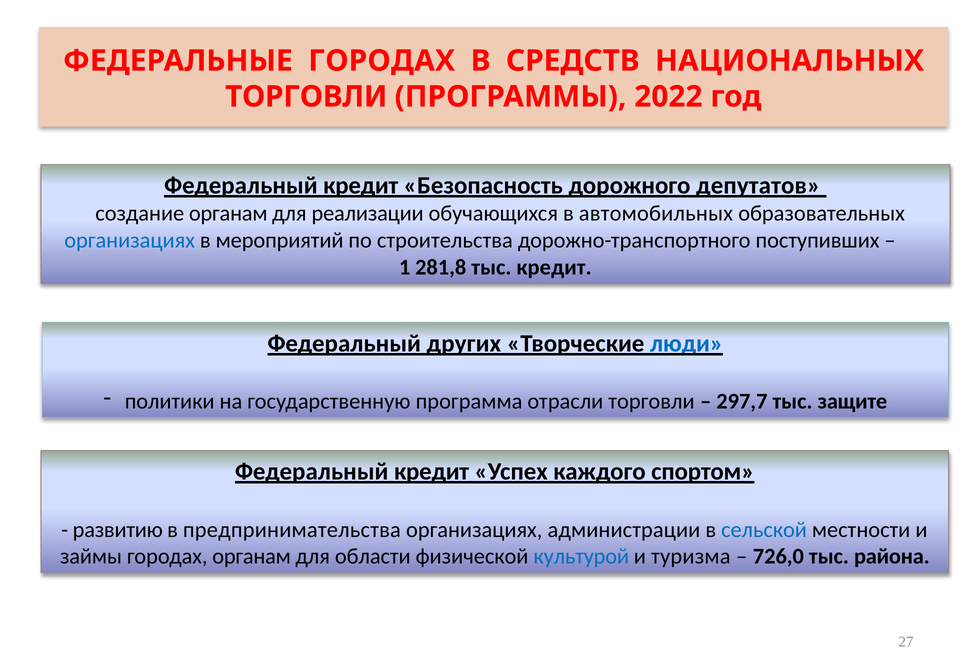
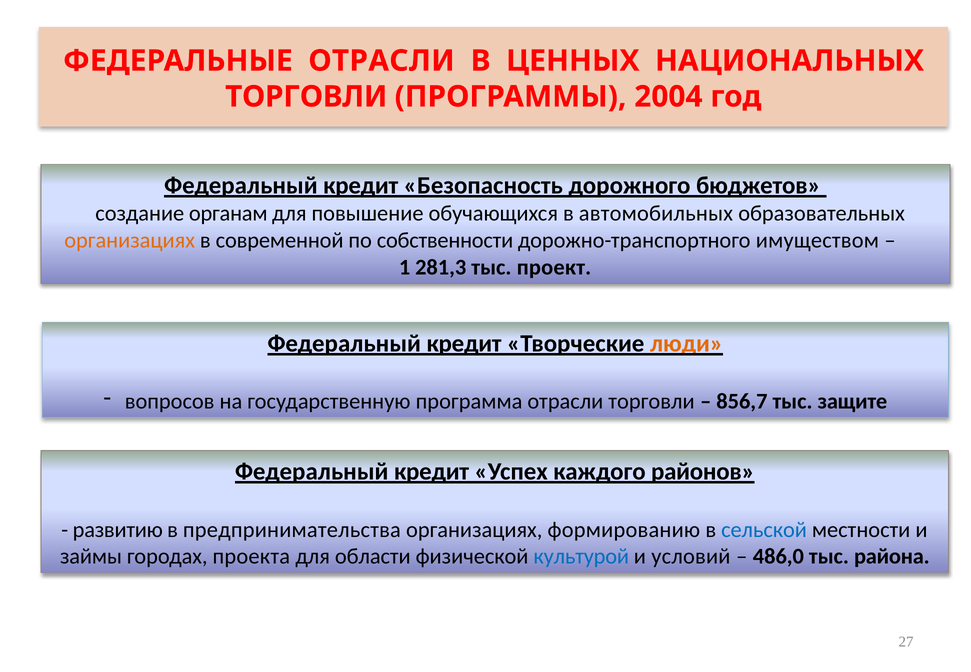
ФЕДЕРАЛЬНЫЕ ГОРОДАХ: ГОРОДАХ -> ОТРАСЛИ (382, 61)
СРЕДСТВ: СРЕДСТВ -> ЦЕННЫХ (573, 61)
2022: 2022 -> 2004 (668, 97)
депутатов: депутатов -> бюджетов (758, 185)
реализации: реализации -> повышение (368, 214)
организациях colour: blue -> orange (130, 241)
мероприятий: мероприятий -> современной (280, 241)
строительства: строительства -> собственности (445, 241)
поступивших: поступивших -> имуществом (817, 241)
281,8: 281,8 -> 281,3 (441, 267)
тыс кредит: кредит -> проект (554, 267)
других: других -> кредит (464, 343)
люди colour: blue -> orange (687, 343)
политики: политики -> вопросов (170, 402)
297,7: 297,7 -> 856,7 (742, 402)
спортом: спортом -> районов (703, 472)
администрации: администрации -> формированию (624, 530)
городах органам: органам -> проекта (251, 557)
туризма: туризма -> условий (691, 557)
726,0: 726,0 -> 486,0 (778, 557)
